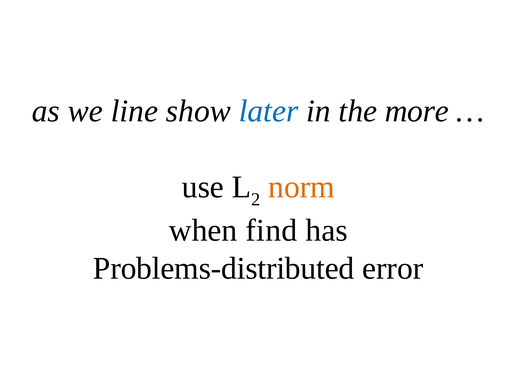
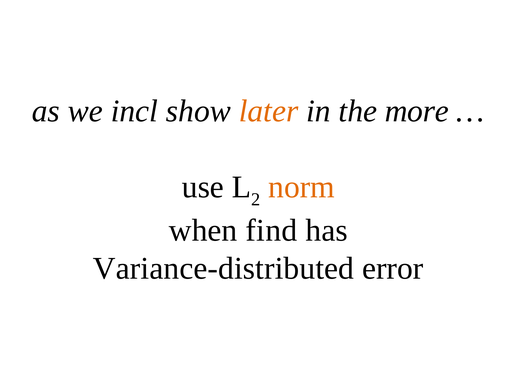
line: line -> incl (134, 111)
later colour: blue -> orange (269, 111)
Problems-distributed: Problems-distributed -> Variance-distributed (224, 268)
